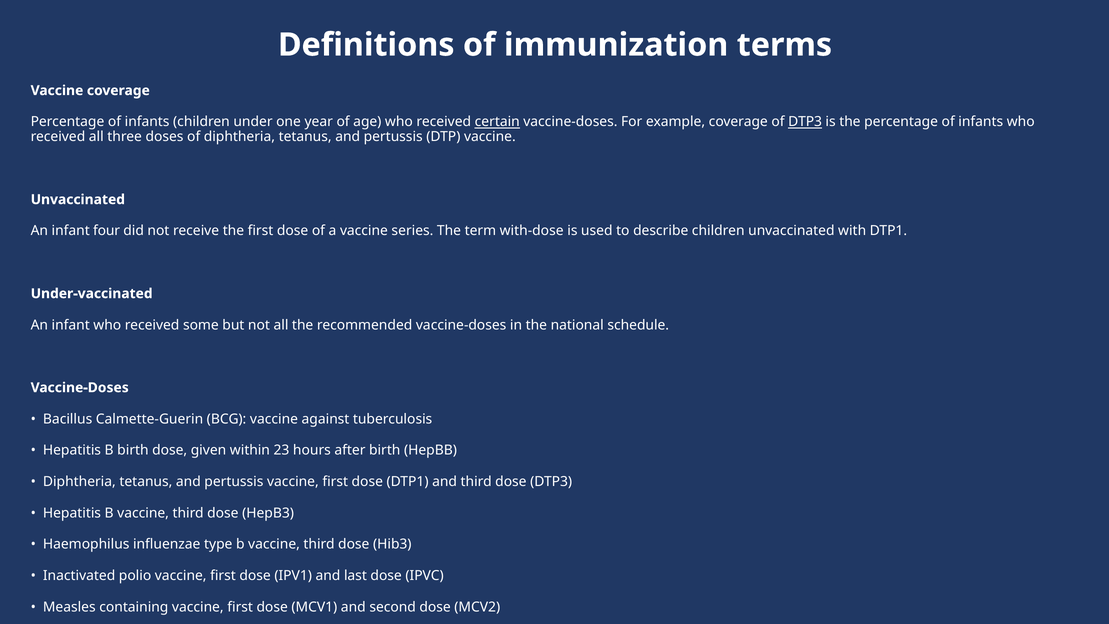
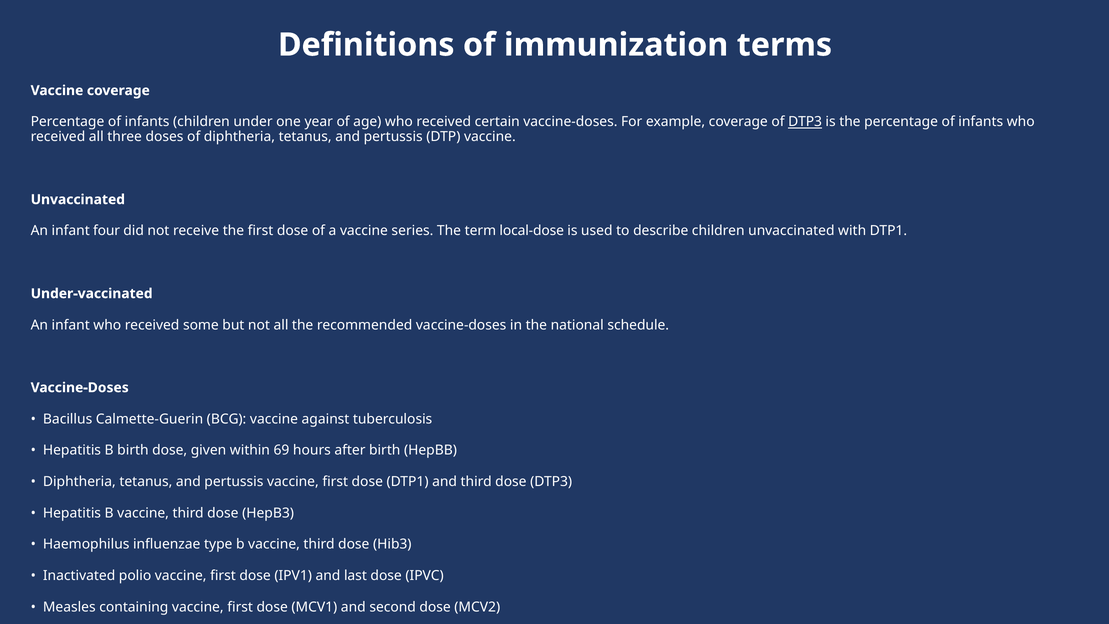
certain underline: present -> none (497, 122)
with-dose: with-dose -> local-dose (532, 231)
23: 23 -> 69 (281, 450)
